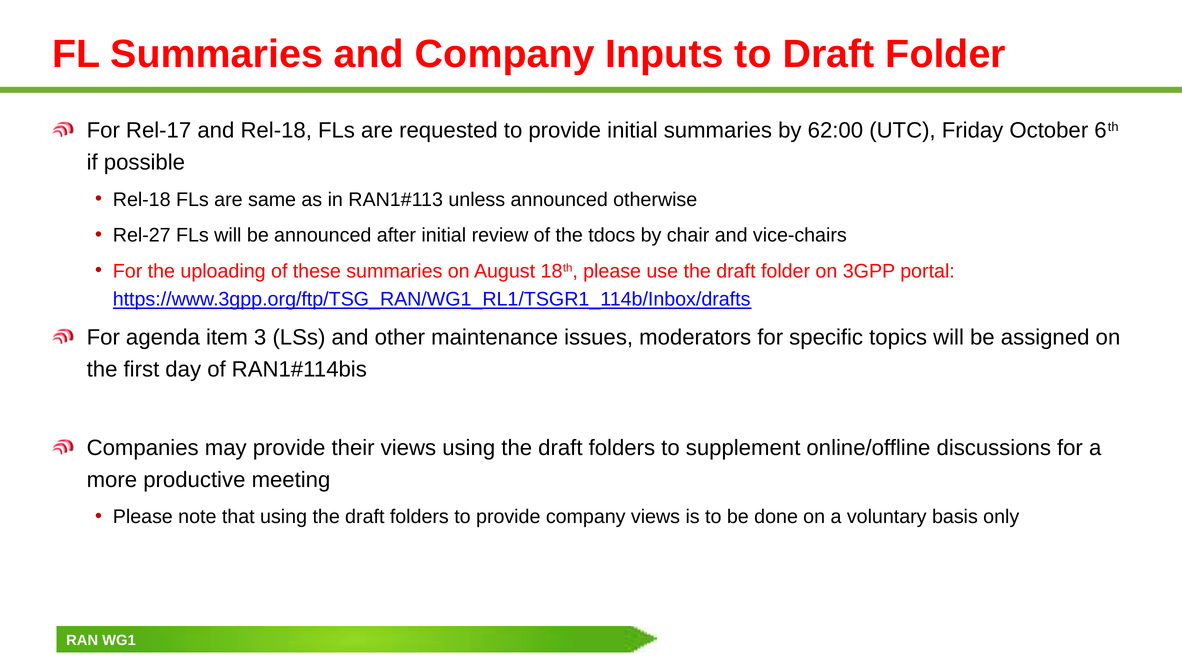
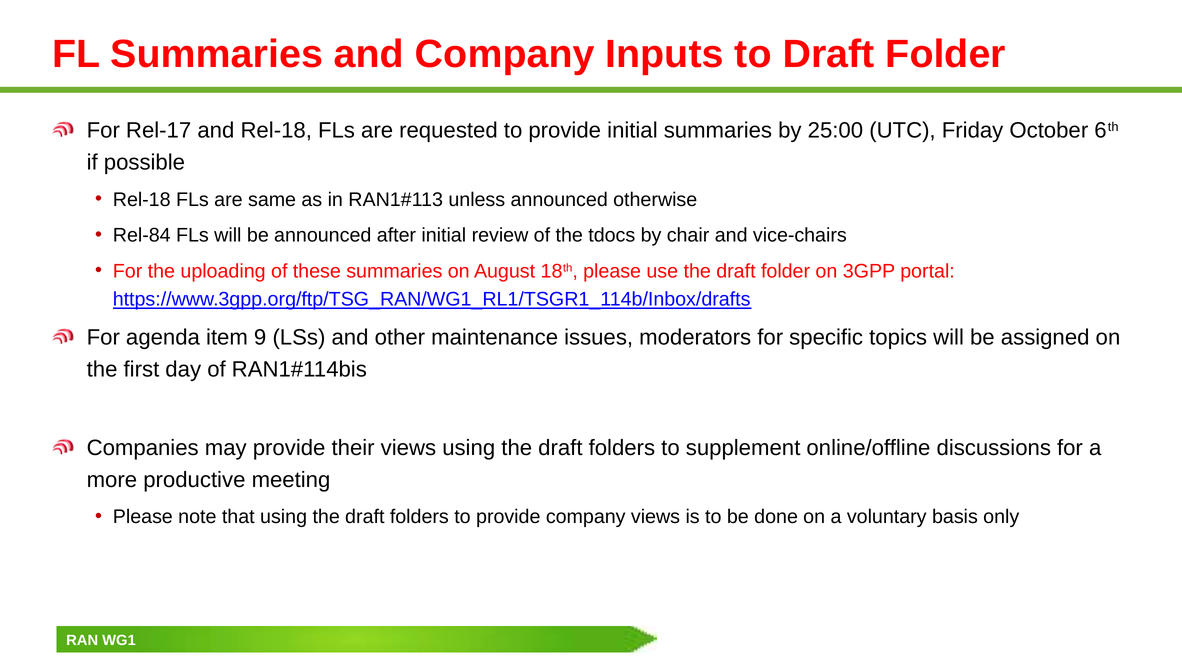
62:00: 62:00 -> 25:00 (835, 131)
Rel-27: Rel-27 -> Rel-84 (142, 235)
3: 3 -> 9 (260, 337)
